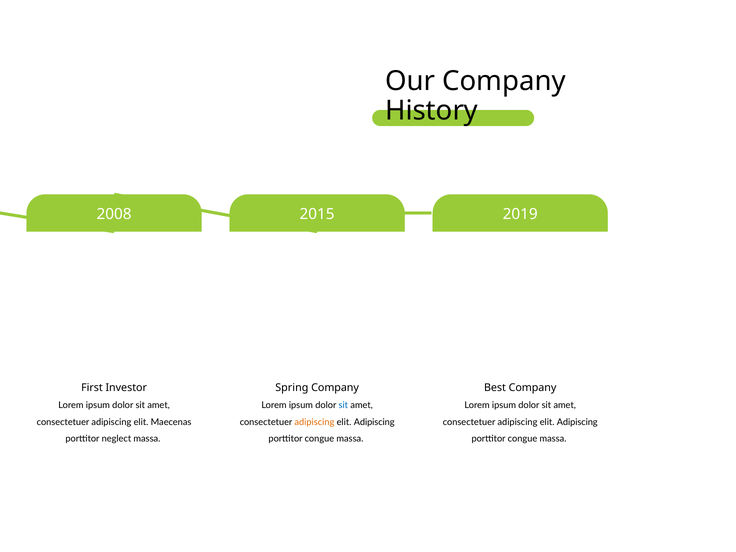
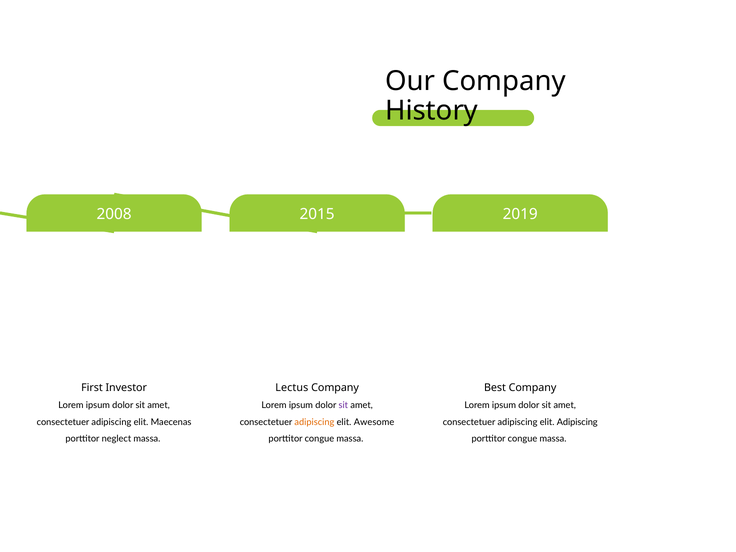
Spring: Spring -> Lectus (292, 388)
sit colour: blue -> purple (343, 405)
Adipiscing: Adipiscing -> Awesome (374, 422)
